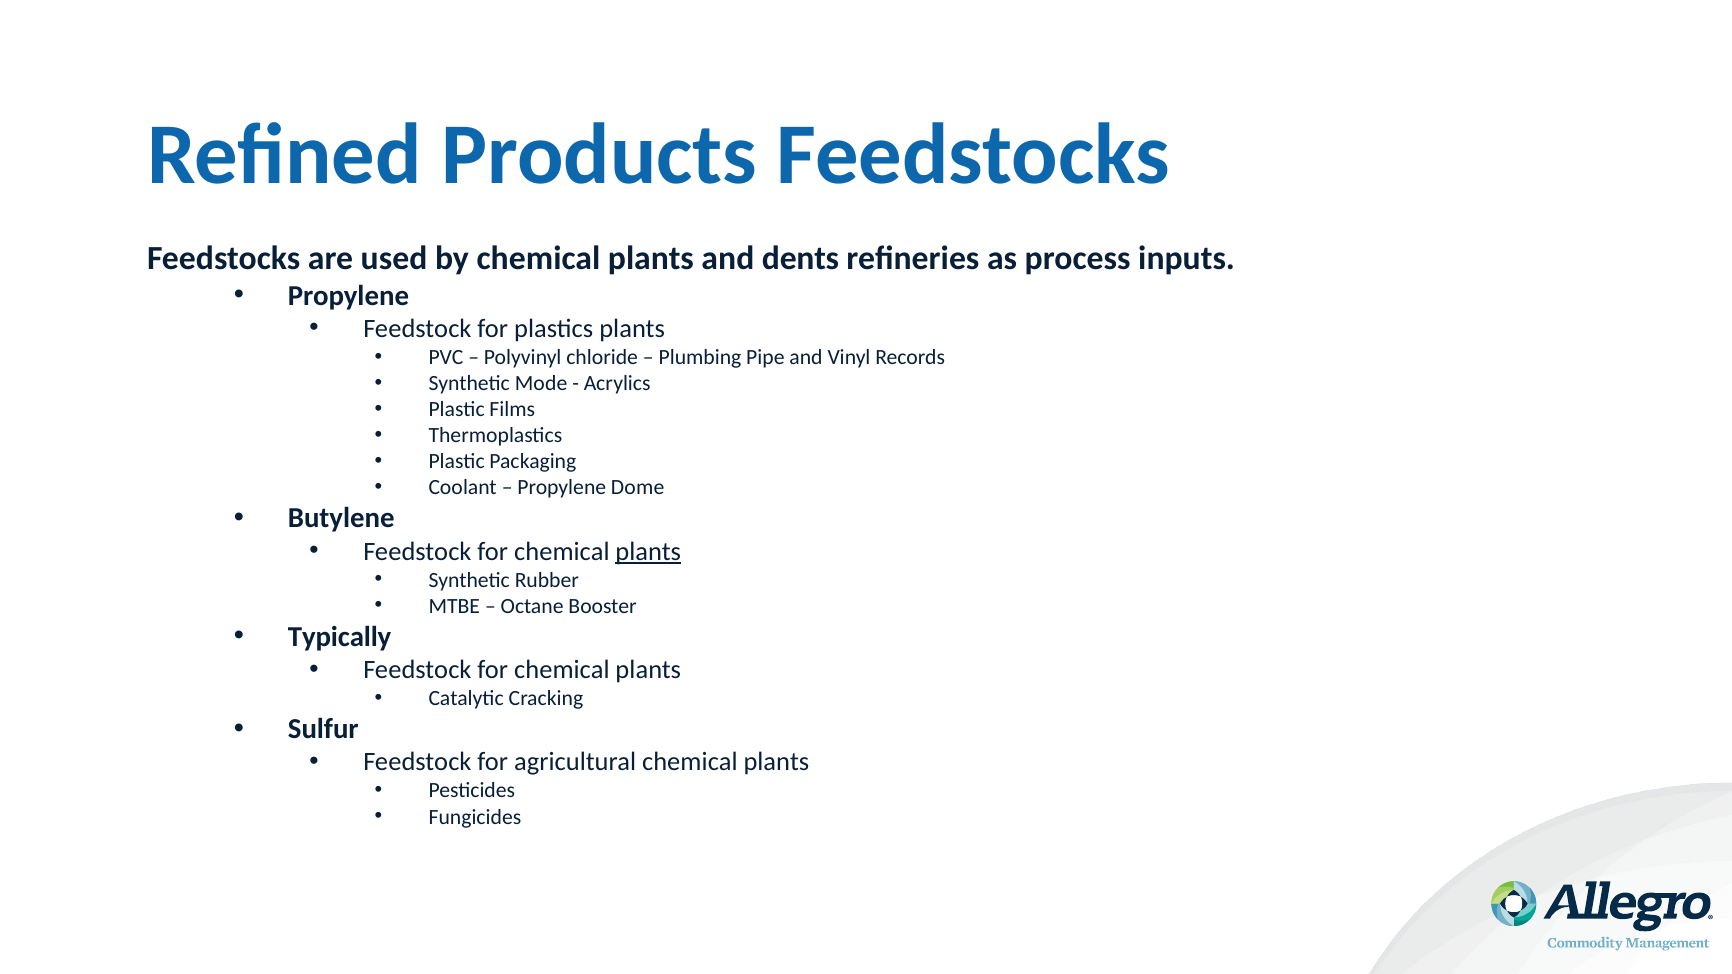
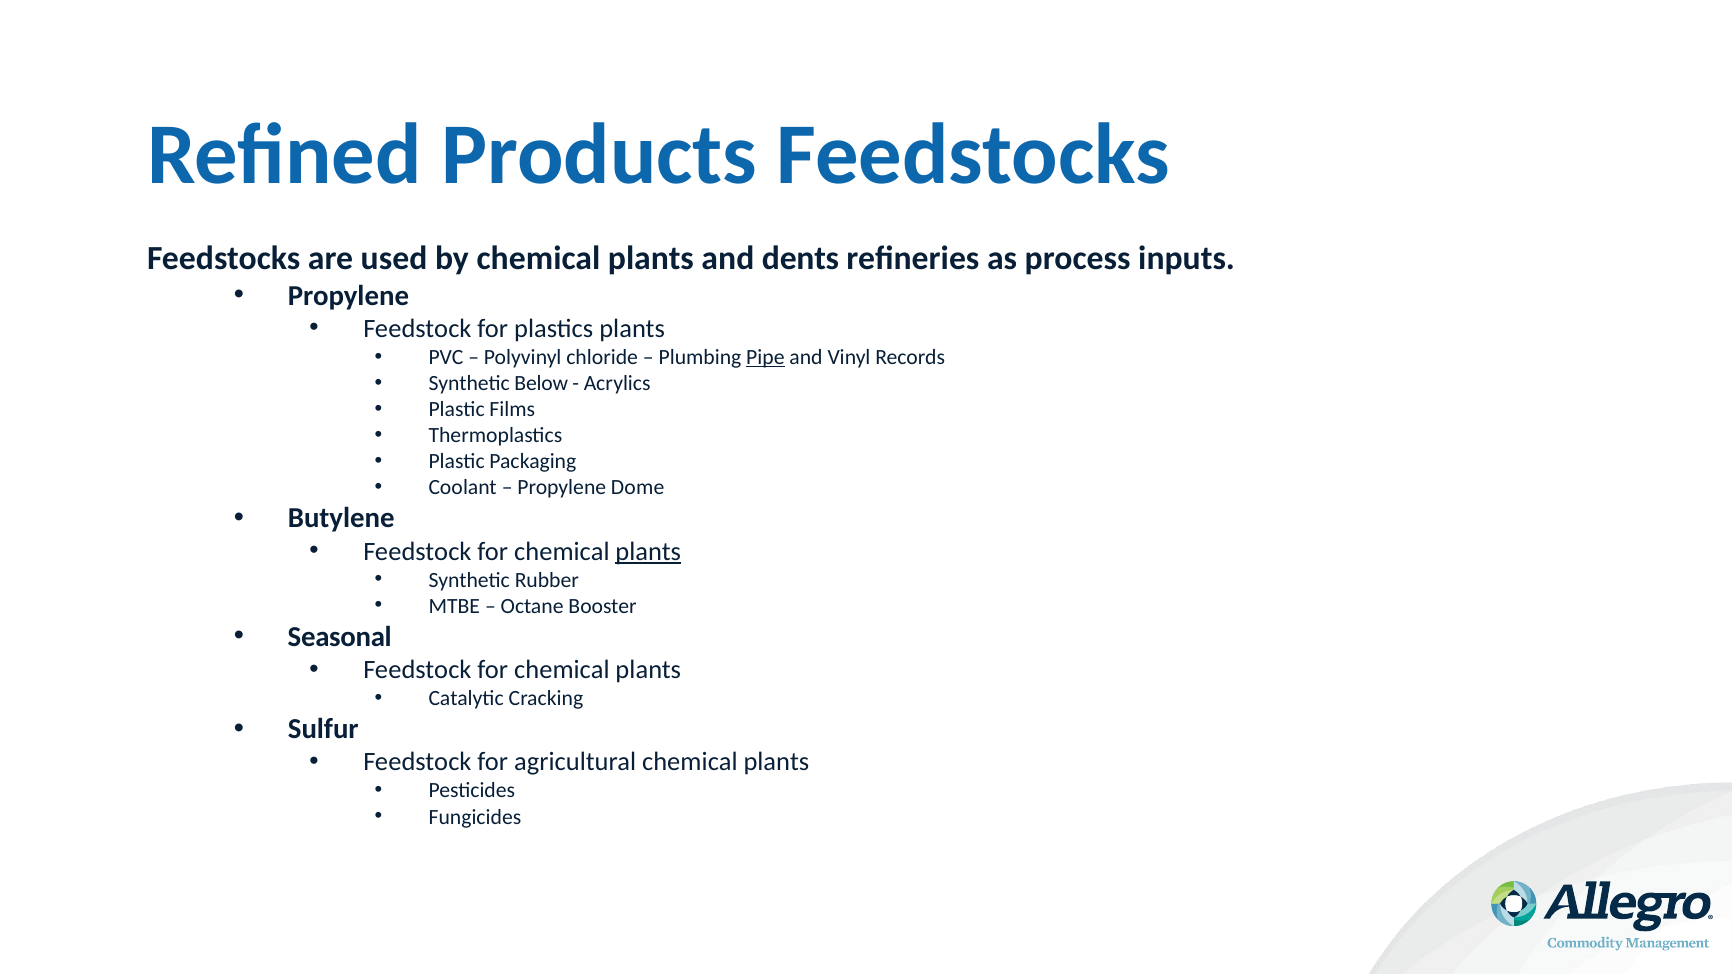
Pipe underline: none -> present (765, 357)
Mode: Mode -> Below (541, 383)
Typically: Typically -> Seasonal (340, 637)
